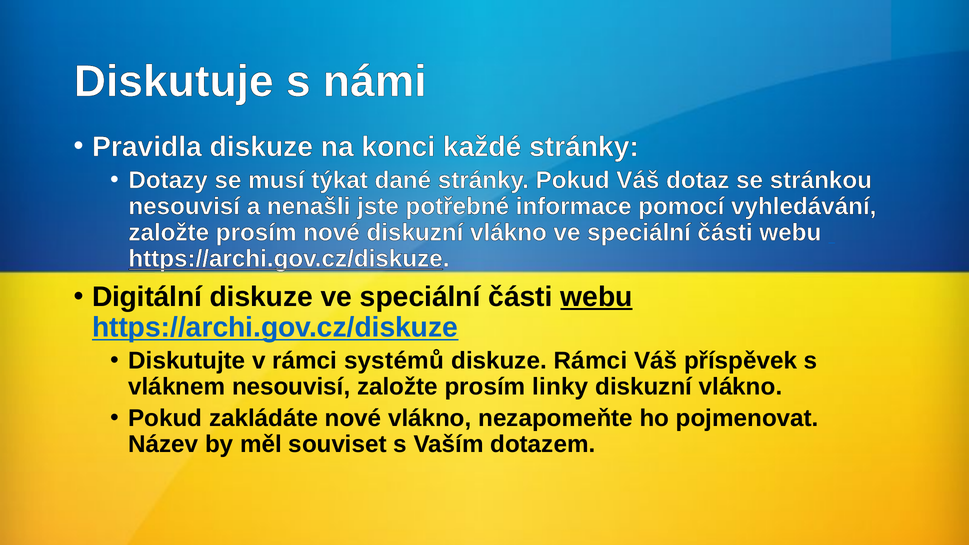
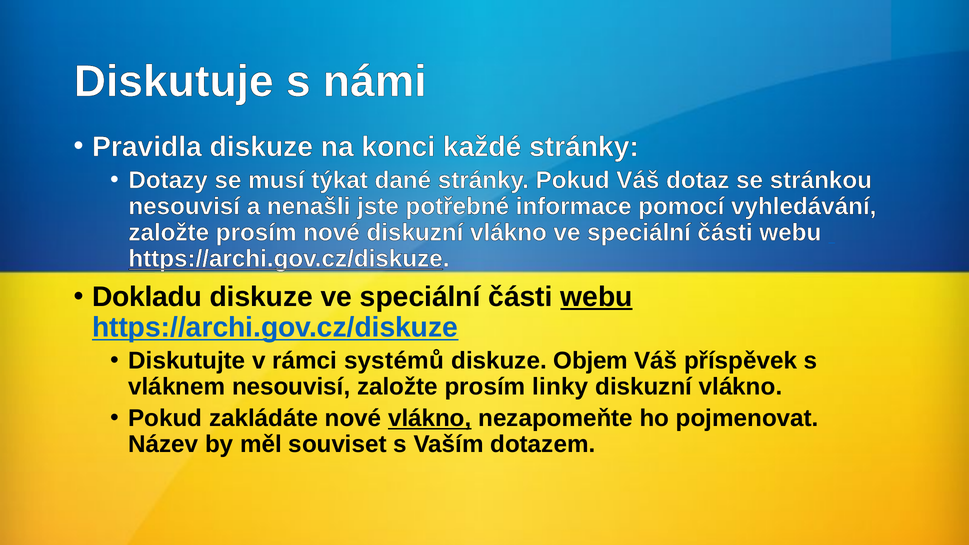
Digitální: Digitální -> Dokladu (147, 297)
diskuze Rámci: Rámci -> Objem (591, 361)
vlákno underline: none -> present (430, 418)
